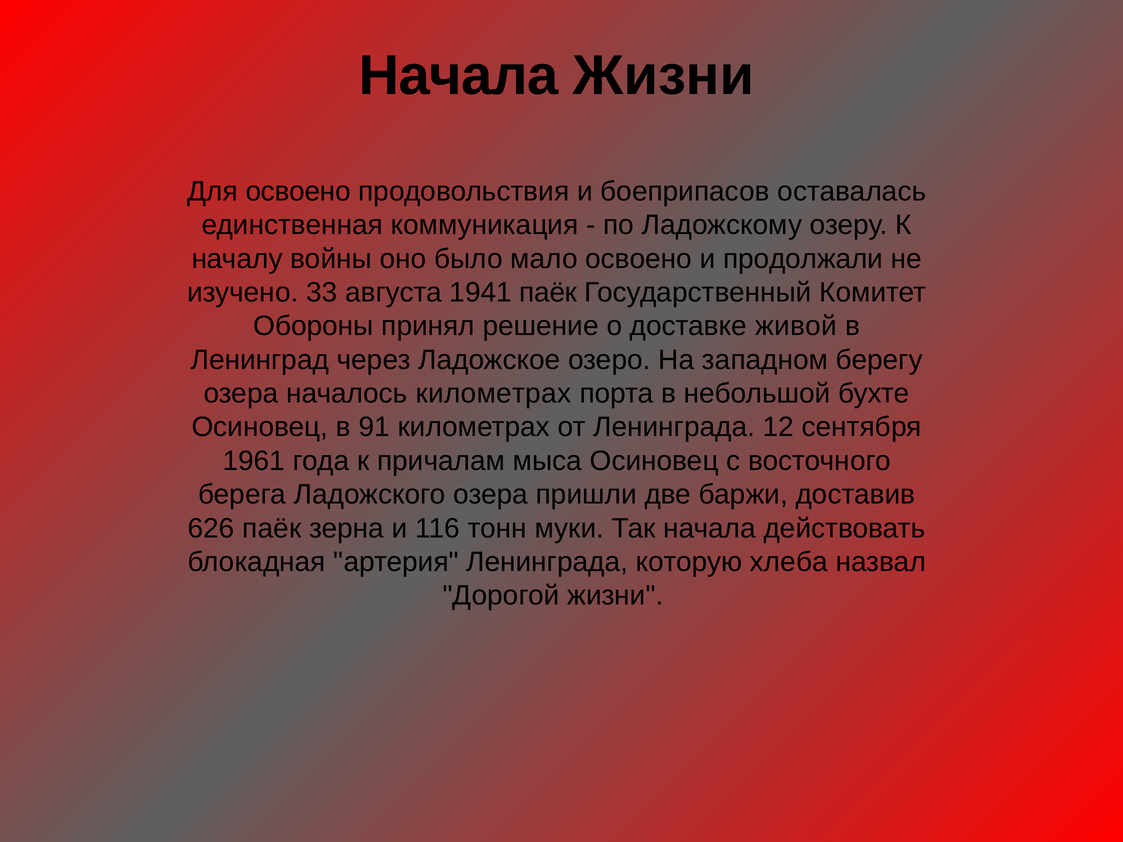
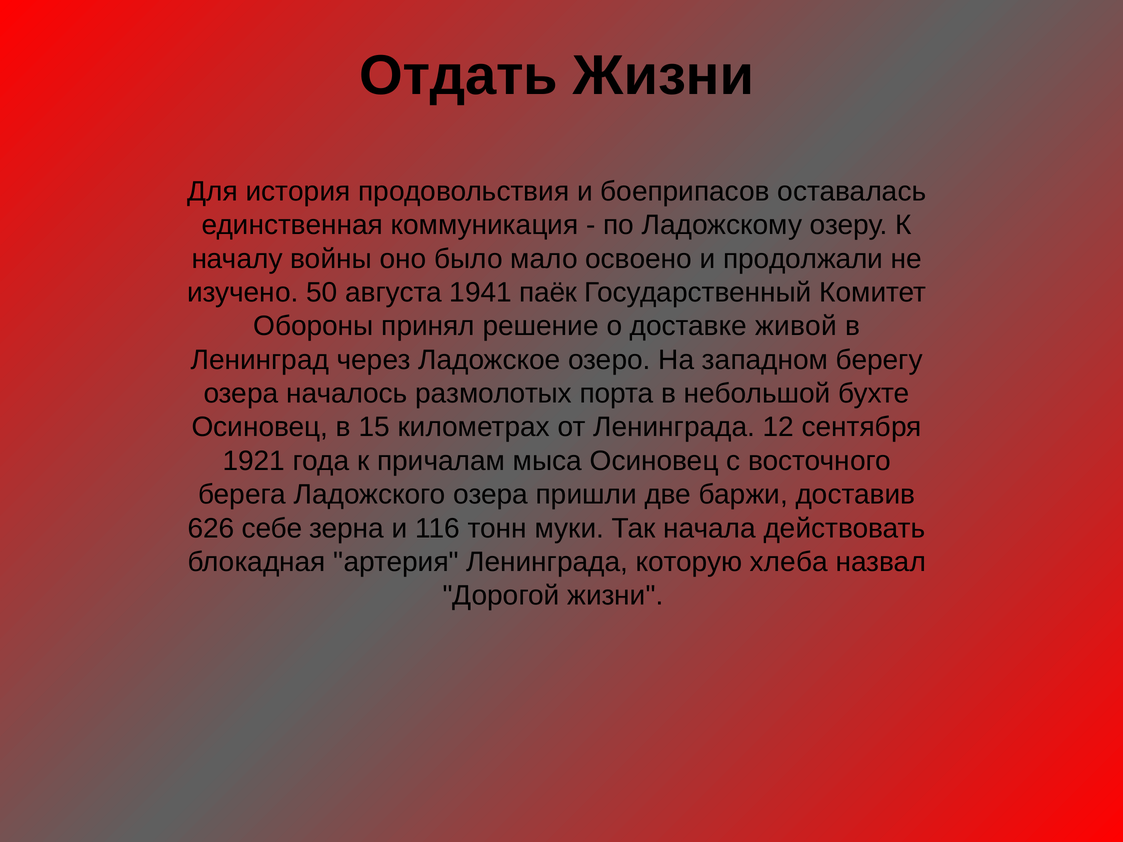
Начала: Начала -> Отдать (459, 76)
Для освоено: освоено -> история (298, 192)
33: 33 -> 50 (322, 293)
началось километрах: километрах -> размолотых (494, 394)
91: 91 -> 15 (374, 427)
1961: 1961 -> 1921 (254, 461)
626 паёк: паёк -> себе (272, 528)
